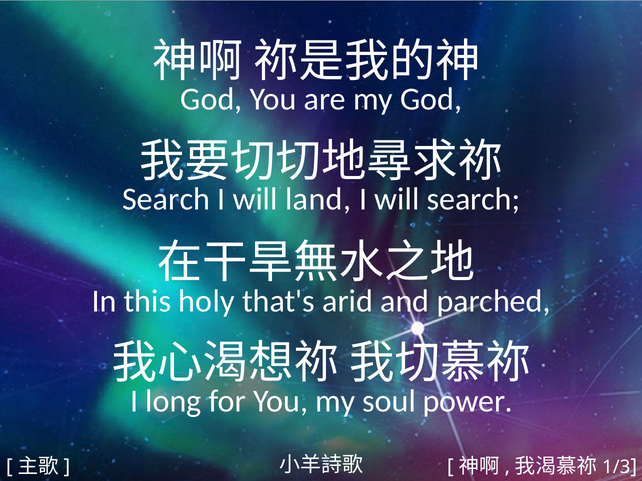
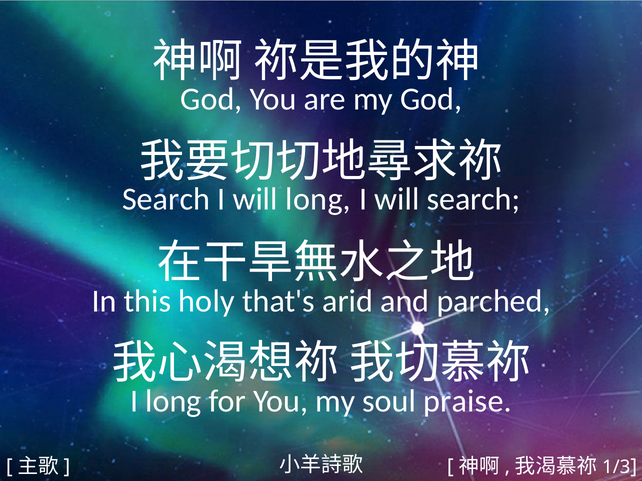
will land: land -> long (318, 199)
power: power -> praise (468, 402)
